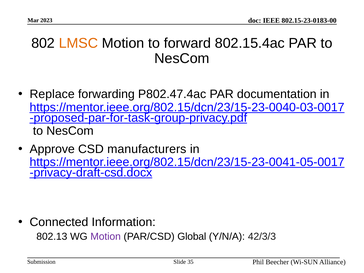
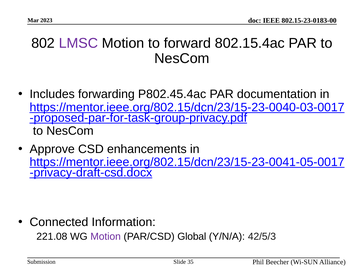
LMSC colour: orange -> purple (78, 43)
Replace: Replace -> Includes (52, 94)
P802.47.4ac: P802.47.4ac -> P802.45.4ac (172, 94)
manufacturers: manufacturers -> enhancements (147, 149)
802.13: 802.13 -> 221.08 (52, 237)
42/3/3: 42/3/3 -> 42/5/3 (262, 237)
